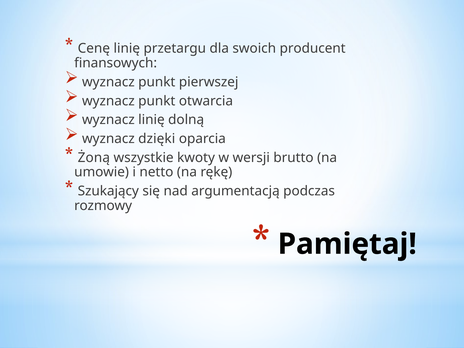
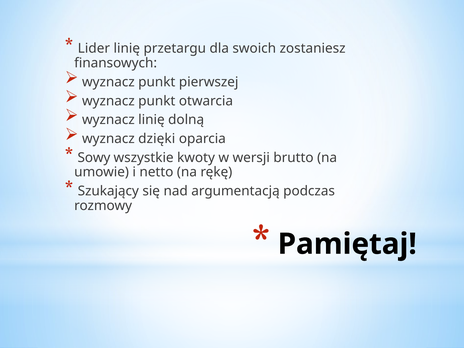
Cenę: Cenę -> Lider (94, 49)
producent: producent -> zostaniesz (313, 49)
Żoną: Żoną -> Sowy (94, 158)
